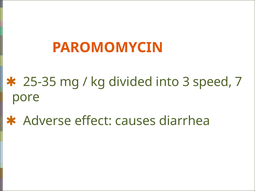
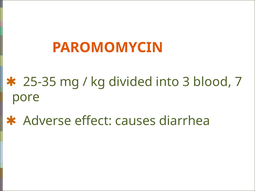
speed: speed -> blood (212, 82)
